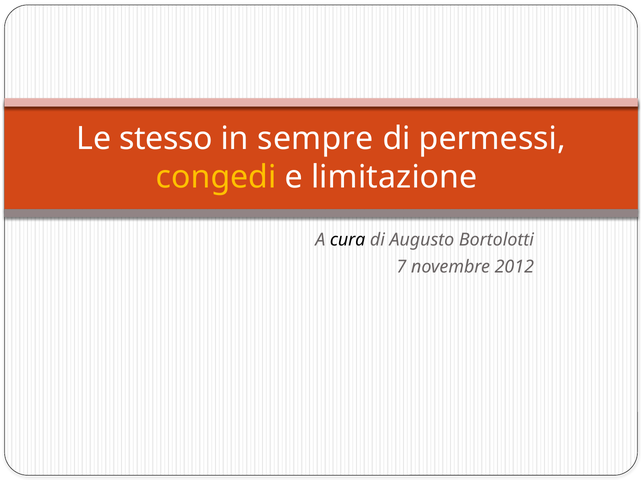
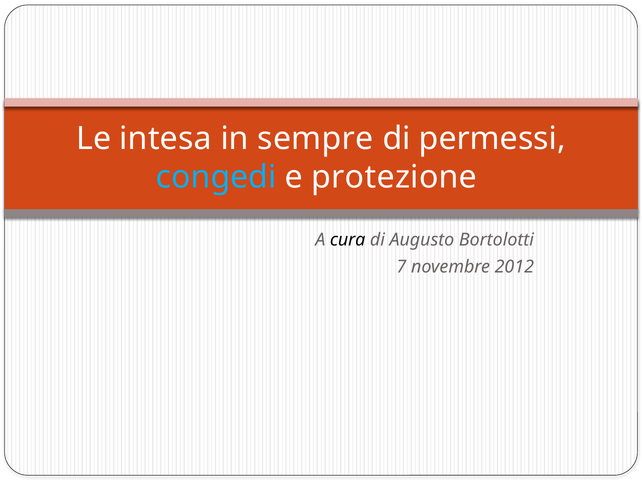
stesso: stesso -> intesa (166, 139)
congedi colour: yellow -> light blue (216, 177)
limitazione: limitazione -> protezione (394, 177)
